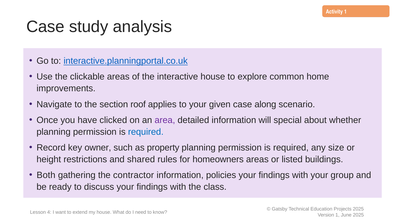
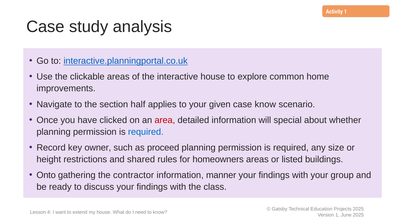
roof: roof -> half (138, 104)
case along: along -> know (265, 104)
area colour: purple -> red (165, 120)
property: property -> proceed (163, 147)
Both: Both -> Onto (46, 175)
policies: policies -> manner (221, 175)
